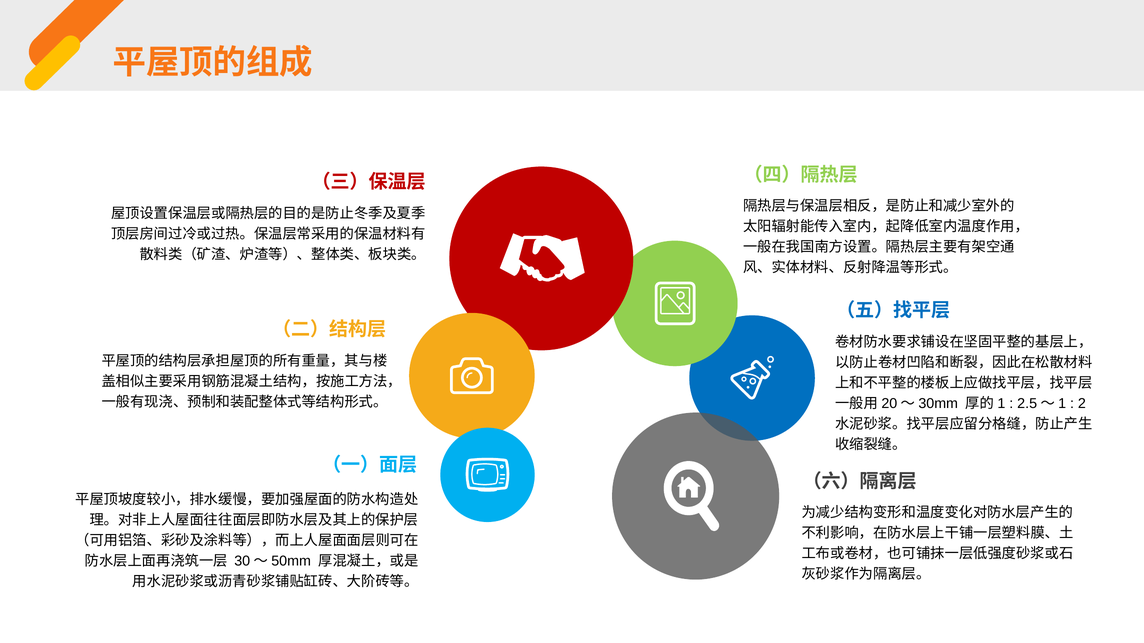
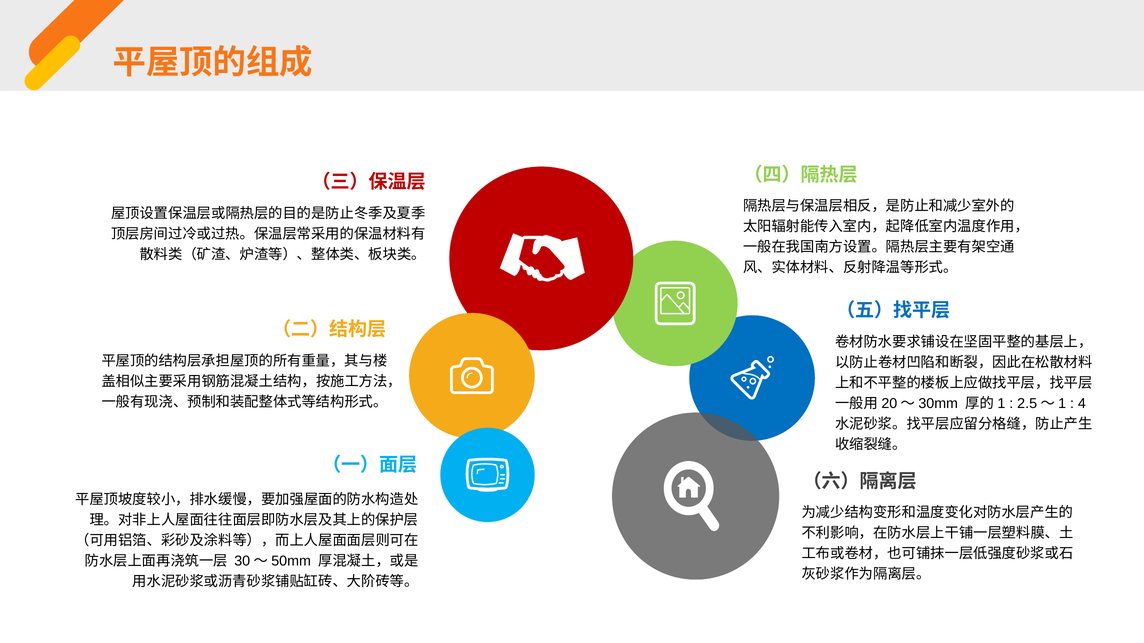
2: 2 -> 4 (1082, 404)
